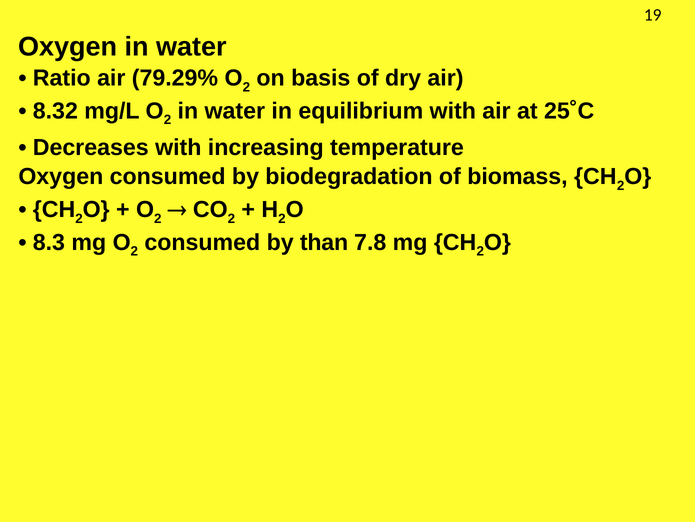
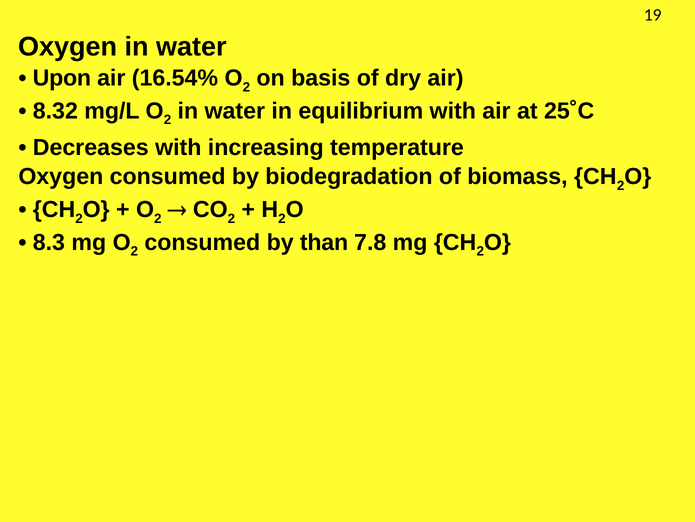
Ratio: Ratio -> Upon (62, 78)
79.29%: 79.29% -> 16.54% (175, 78)
